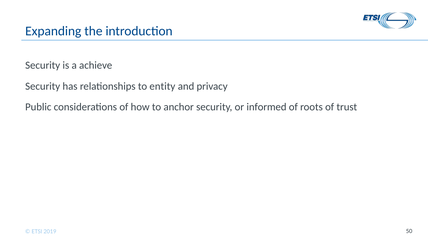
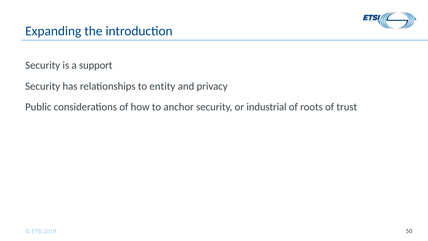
achieve: achieve -> support (96, 65)
informed: informed -> industrial (267, 107)
